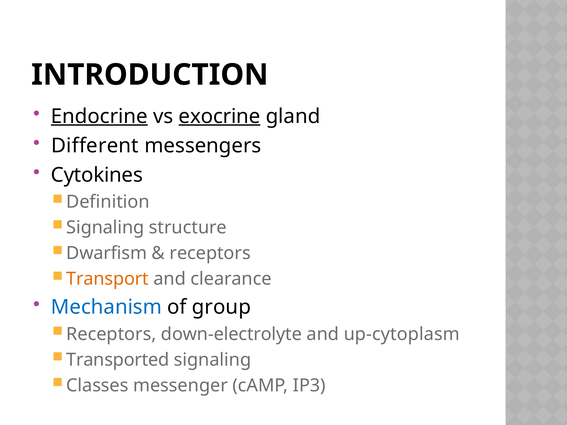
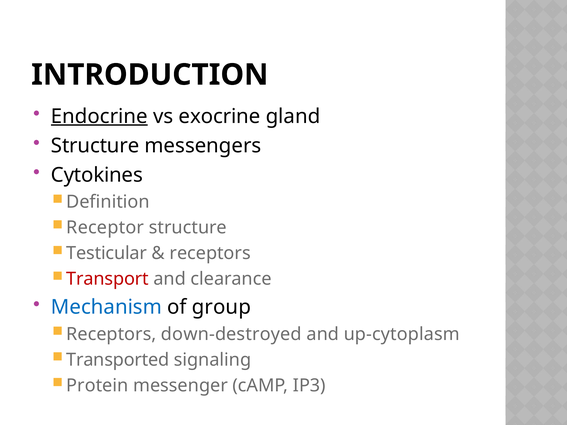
exocrine underline: present -> none (219, 116)
Different: Different -> Structure (95, 146)
Signaling: Signaling -> Receptor (105, 228)
Dwarfism: Dwarfism -> Testicular (107, 253)
Transport colour: orange -> red (108, 279)
down-electrolyte: down-electrolyte -> down-destroyed (231, 334)
Classes: Classes -> Protein (97, 386)
